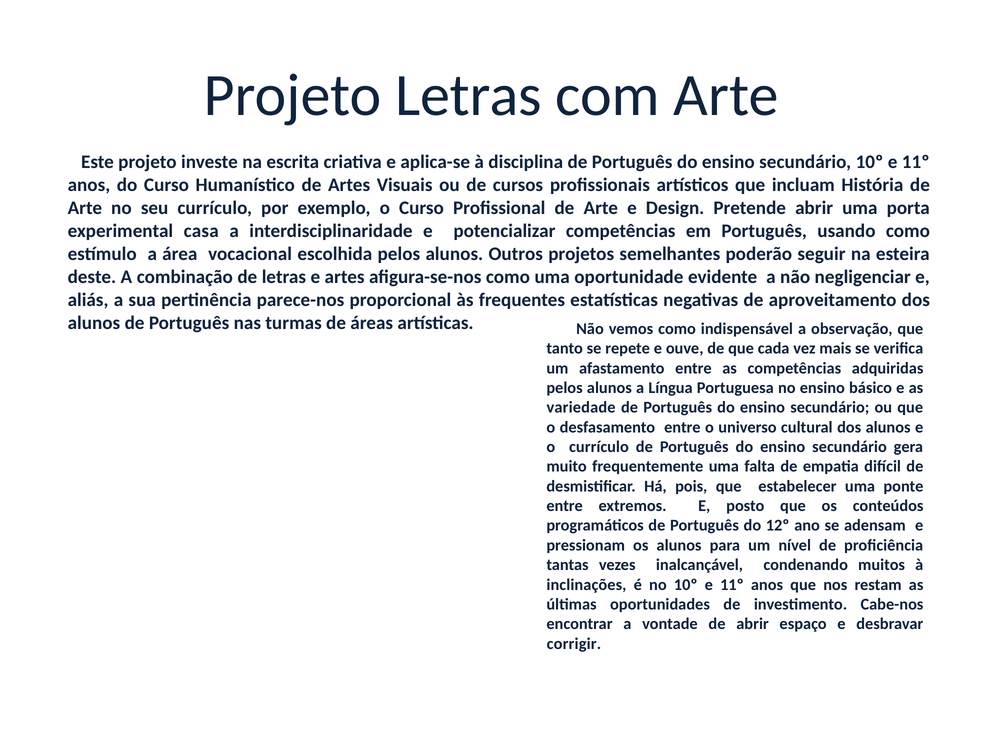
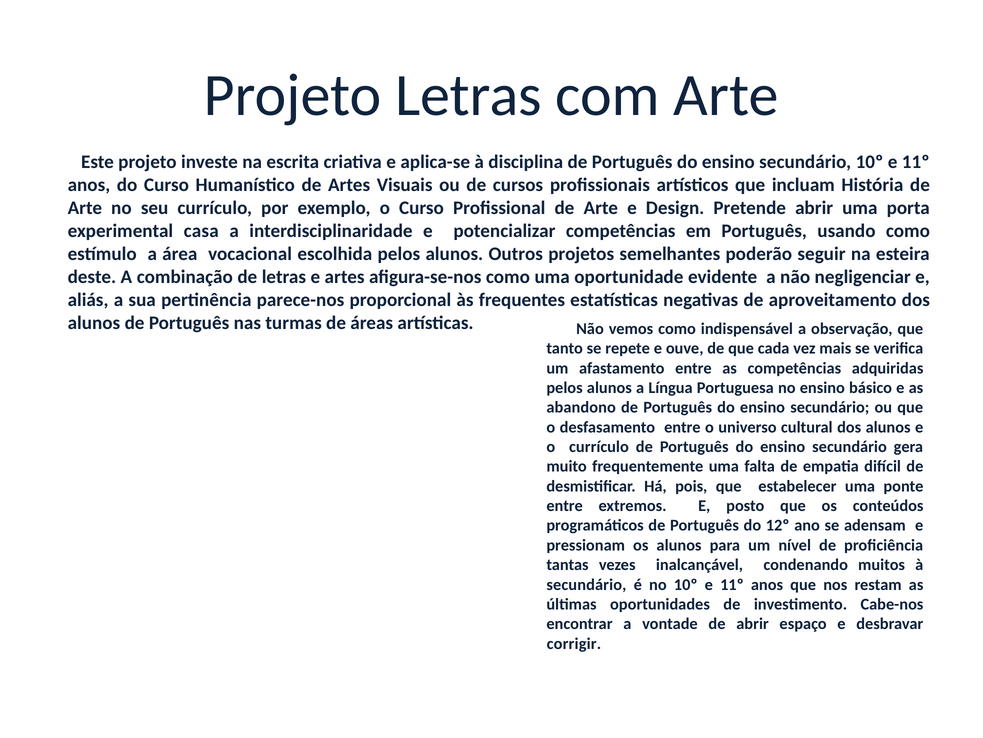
variedade: variedade -> abandono (581, 407)
inclinações: inclinações -> secundário (586, 584)
